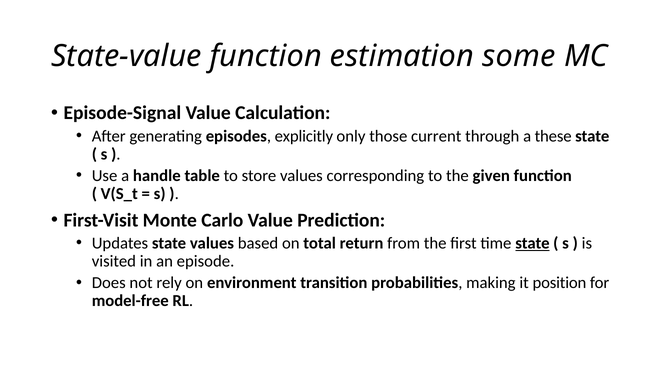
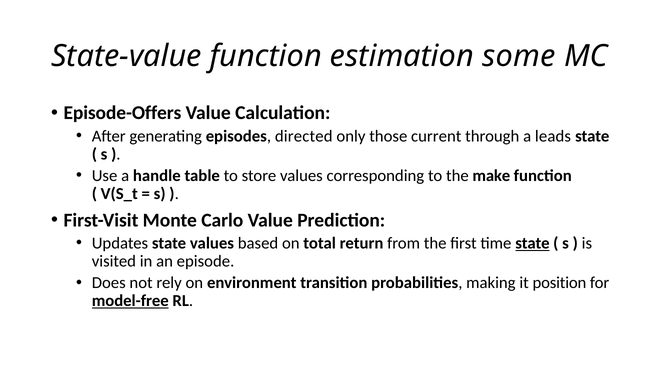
Episode-Signal: Episode-Signal -> Episode-Offers (122, 113)
explicitly: explicitly -> directed (304, 136)
these: these -> leads (553, 136)
given: given -> make (491, 176)
model-free underline: none -> present (130, 301)
